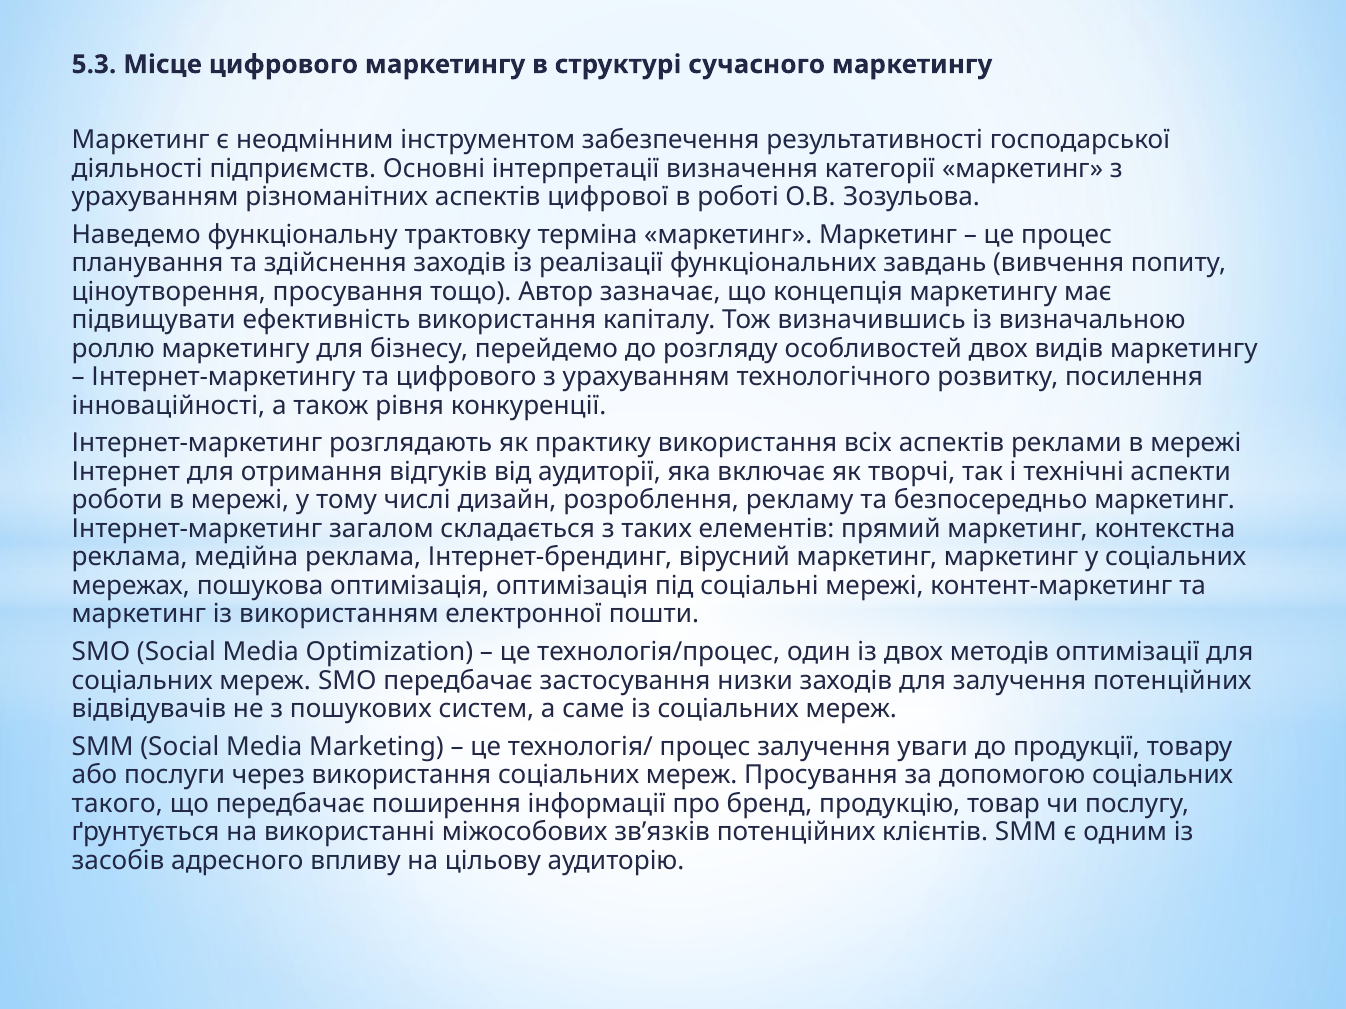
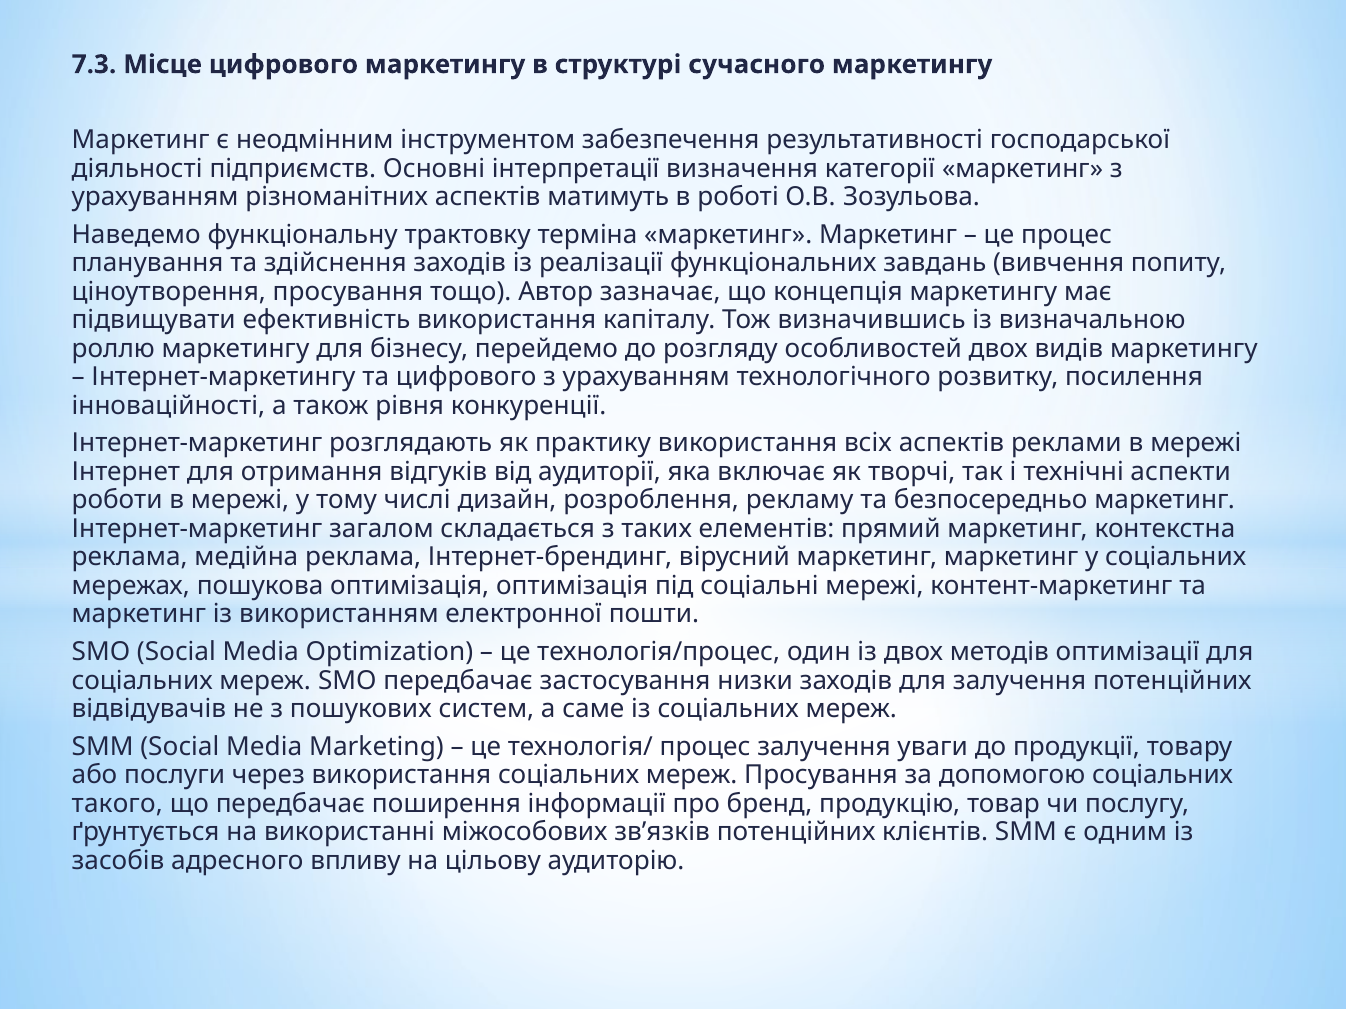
5.3: 5.3 -> 7.3 (94, 64)
цифрової: цифрової -> матимуть (608, 197)
